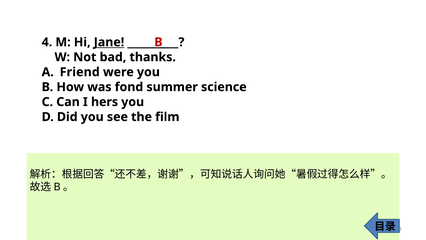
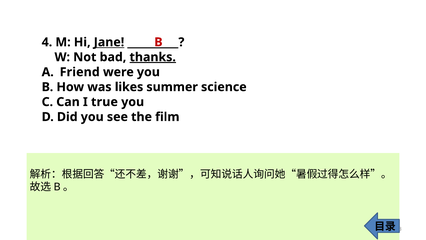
thanks underline: none -> present (153, 57)
fond: fond -> likes (129, 87)
hers: hers -> true (104, 102)
